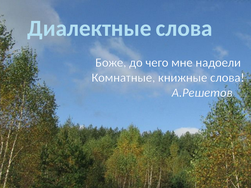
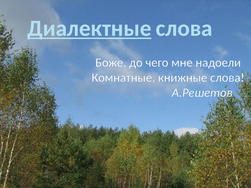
Диалектные underline: none -> present (89, 28)
